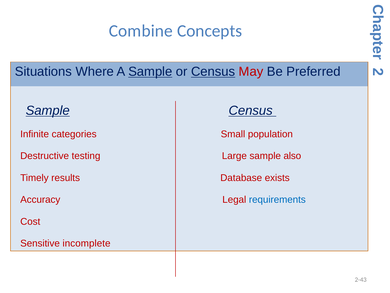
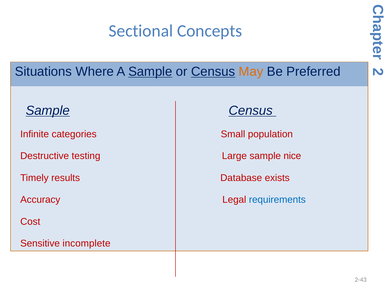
Combine: Combine -> Sectional (141, 31)
May colour: red -> orange (251, 71)
also: also -> nice (292, 156)
